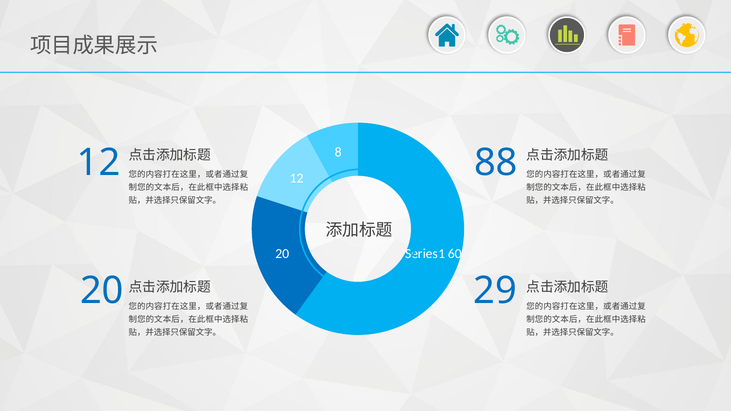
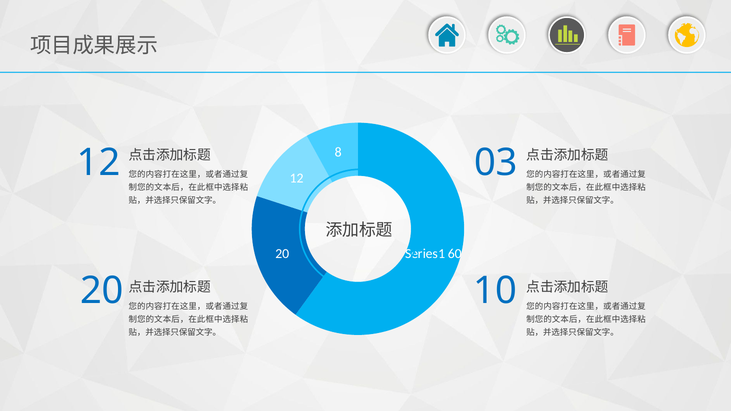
88: 88 -> 03 (496, 163)
29: 29 -> 10 (495, 291)
